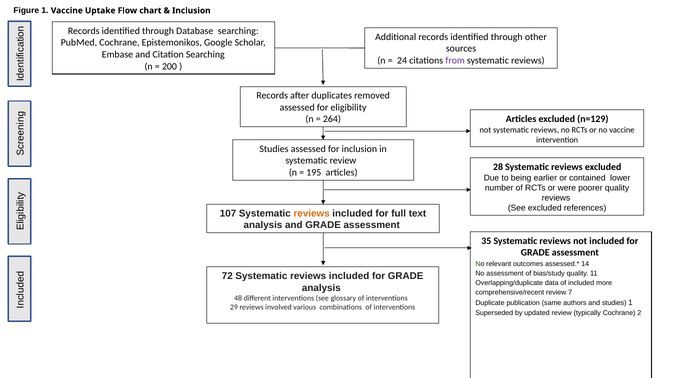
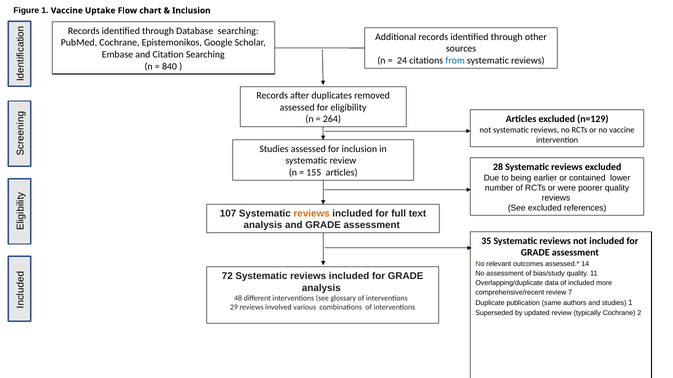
from colour: purple -> blue (455, 61)
200: 200 -> 840 (169, 66)
195: 195 -> 155 (314, 173)
